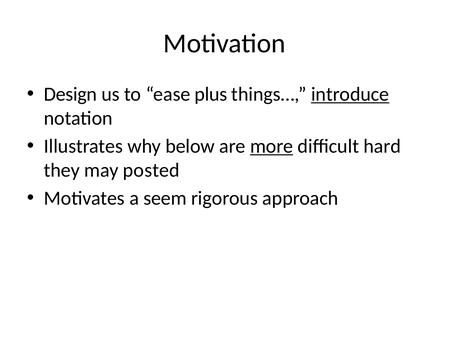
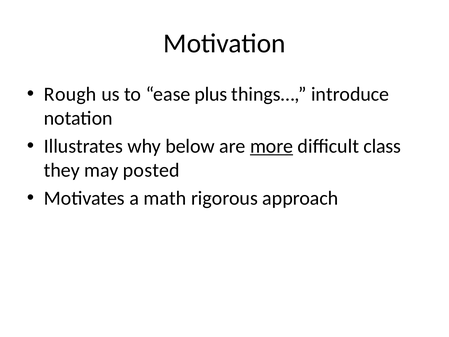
Design: Design -> Rough (70, 94)
introduce underline: present -> none (350, 94)
hard: hard -> class (382, 146)
seem: seem -> math (165, 198)
